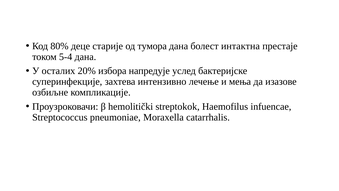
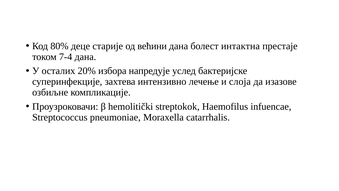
тумора: тумора -> већини (152, 46)
5-4: 5-4 -> 7-4 (66, 57)
мења: мења -> слоја (240, 82)
